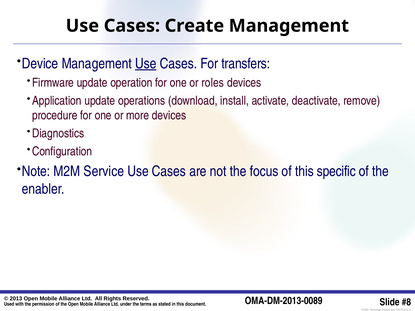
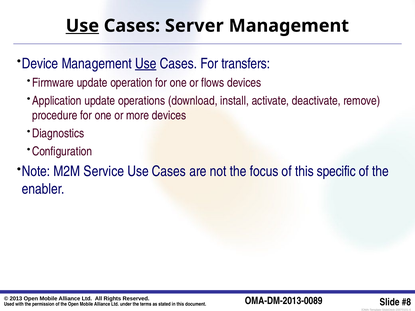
Use underline: none -> present (82, 26)
Create: Create -> Server (194, 26)
roles: roles -> flows (213, 83)
